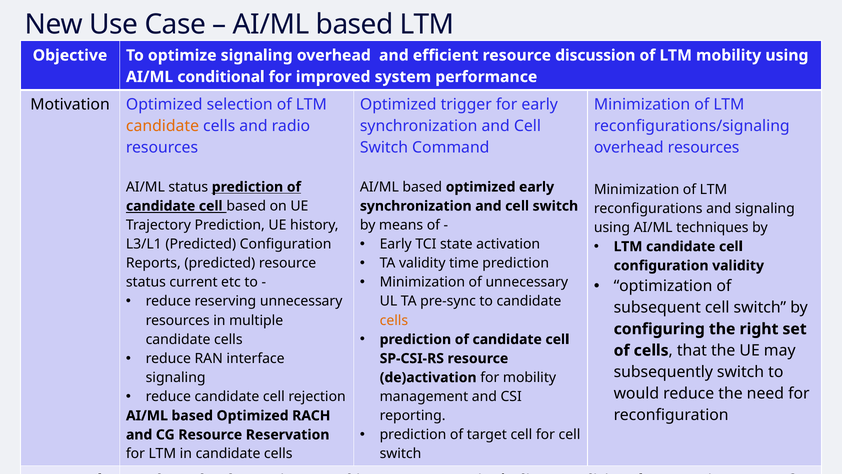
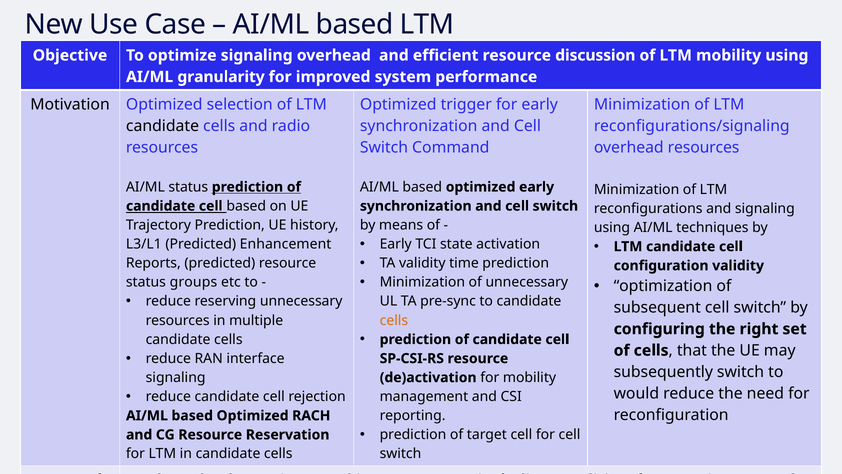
AI/ML conditional: conditional -> granularity (221, 77)
candidate colour: orange -> black (163, 126)
Predicted Configuration: Configuration -> Enhancement (286, 244)
current: current -> groups (193, 282)
